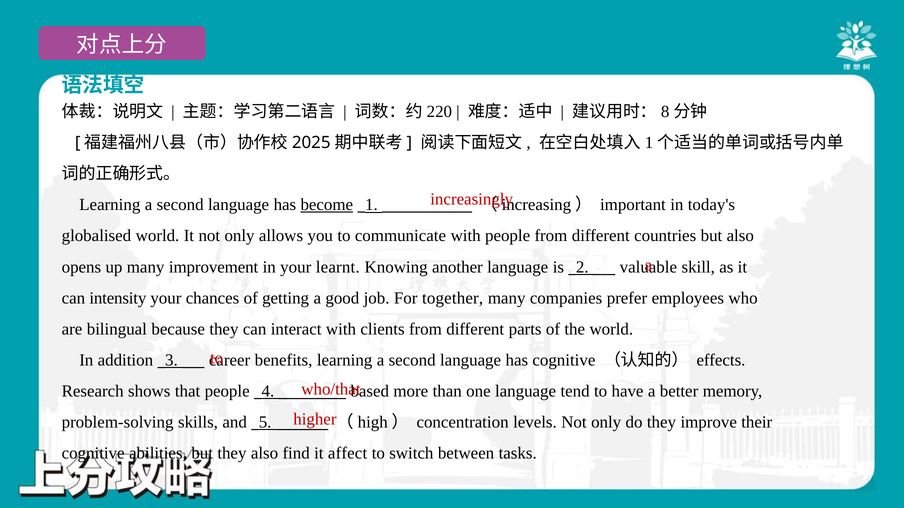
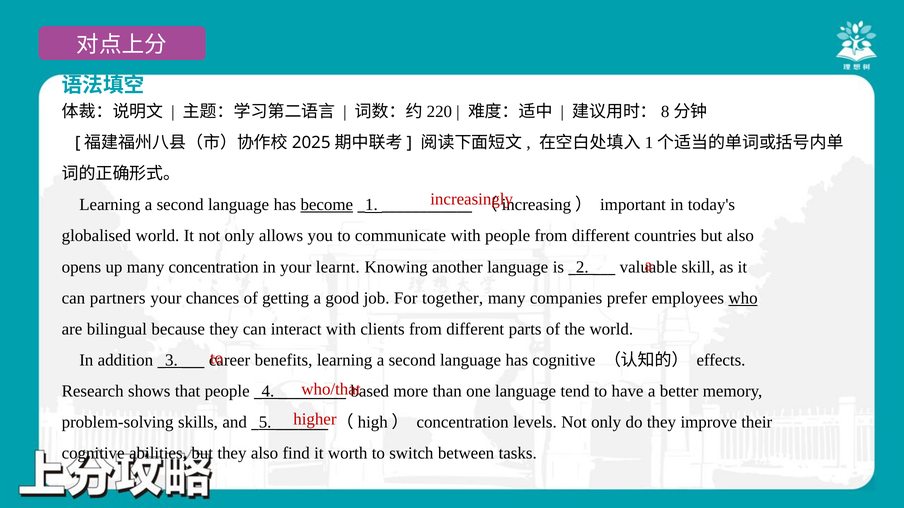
many improvement: improvement -> concentration (214, 267)
intensity: intensity -> partners (118, 298)
who underline: none -> present (743, 298)
affect: affect -> worth (348, 454)
